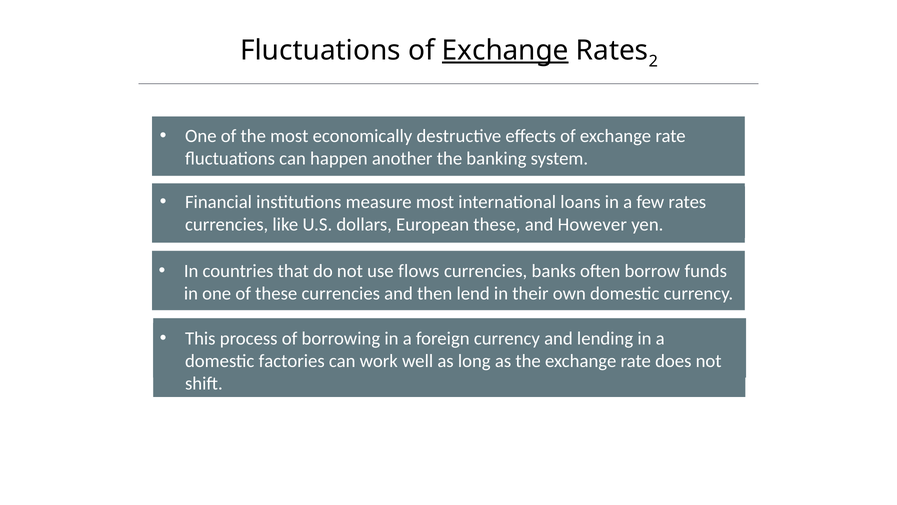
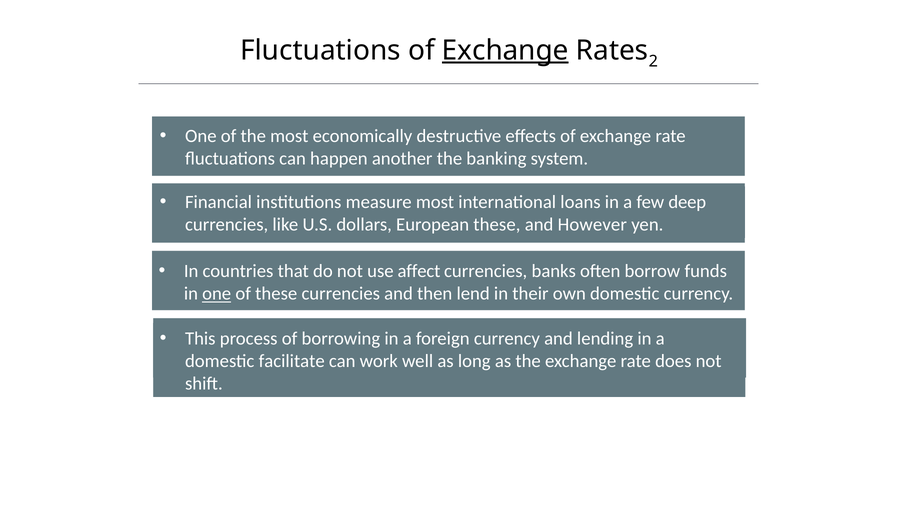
few rates: rates -> deep (687, 202)
flows: flows -> affect (419, 271)
one underline: none -> present (217, 294)
factories: factories -> facilitate (292, 361)
